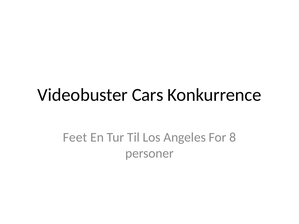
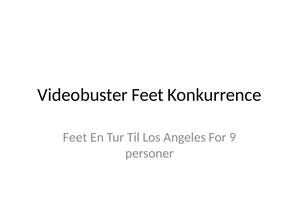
Videobuster Cars: Cars -> Feet (148, 95)
8: 8 -> 9 (233, 137)
